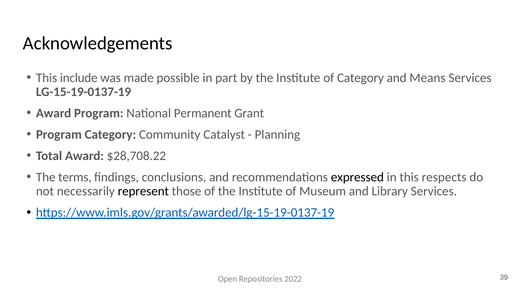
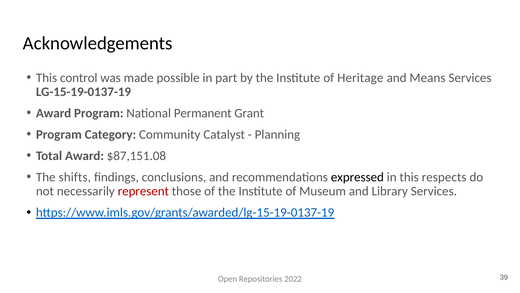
include: include -> control (79, 78)
of Category: Category -> Heritage (360, 78)
$28,708.22: $28,708.22 -> $87,151.08 (136, 156)
terms: terms -> shifts (75, 177)
represent colour: black -> red (143, 191)
